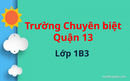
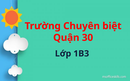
13: 13 -> 30 (87, 38)
